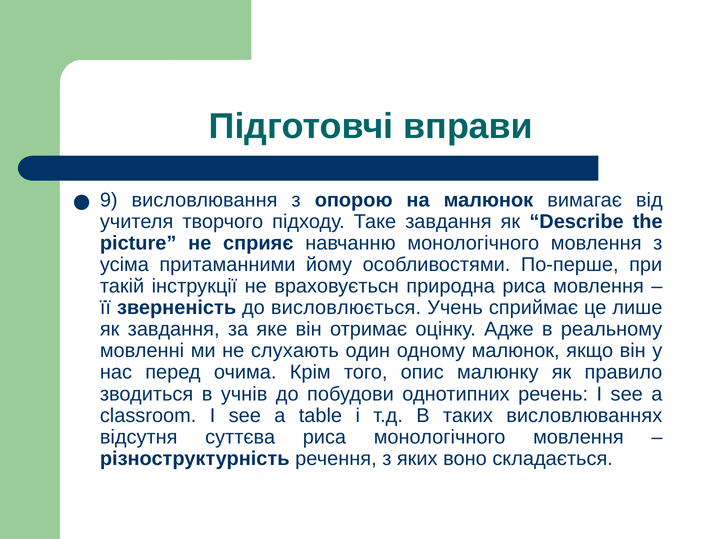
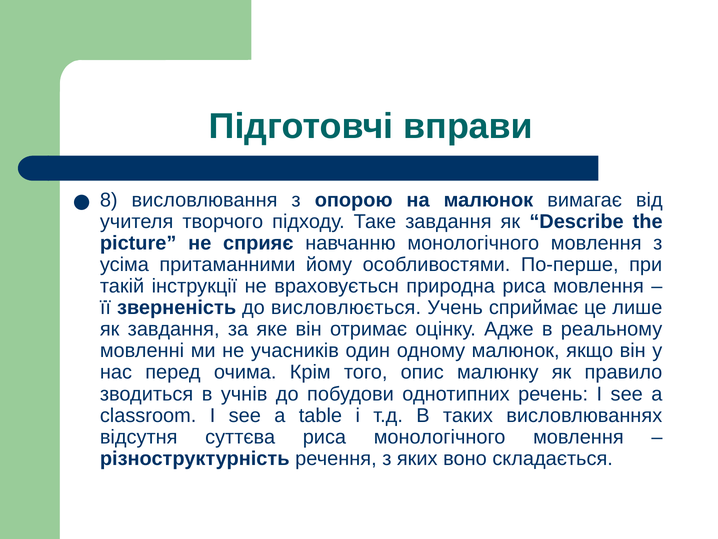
9: 9 -> 8 (109, 200)
слухають: слухають -> учасників (295, 351)
